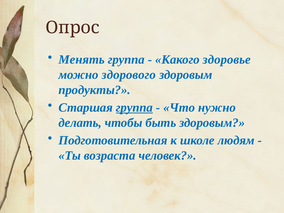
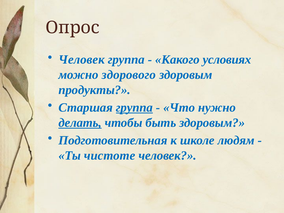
Менять: Менять -> Человек (82, 60)
здоровье: здоровье -> условиях (227, 60)
делать underline: none -> present (80, 123)
возраста: возраста -> чистоте (110, 156)
